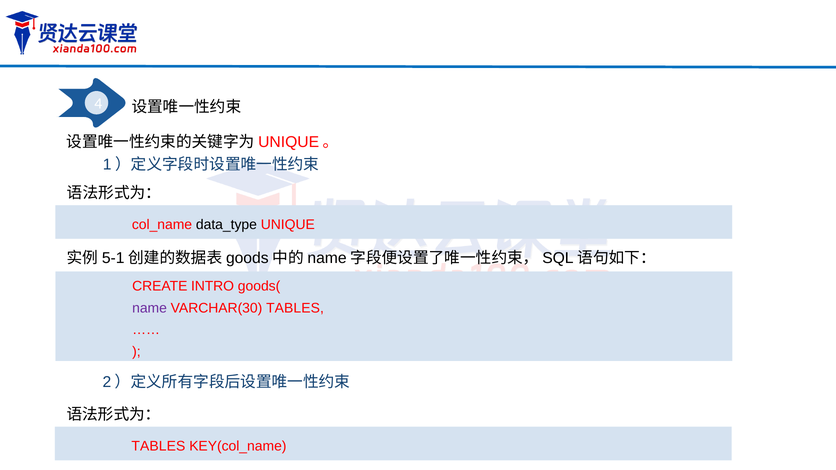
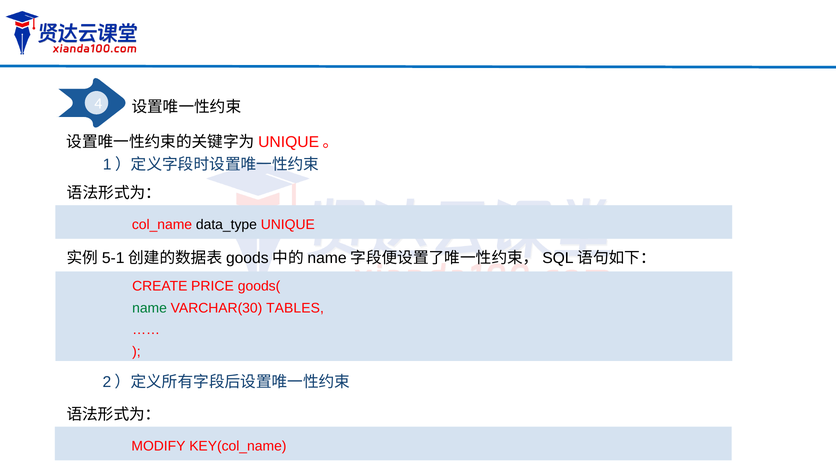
INTRO: INTRO -> PRICE (212, 286)
name colour: purple -> green (150, 308)
TABLES: TABLES -> MODIFY (158, 446)
